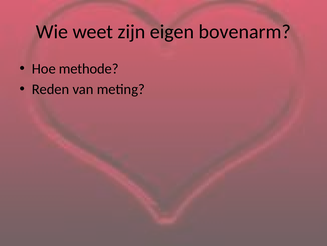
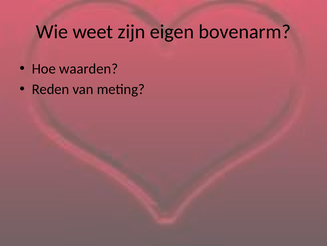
methode: methode -> waarden (89, 69)
